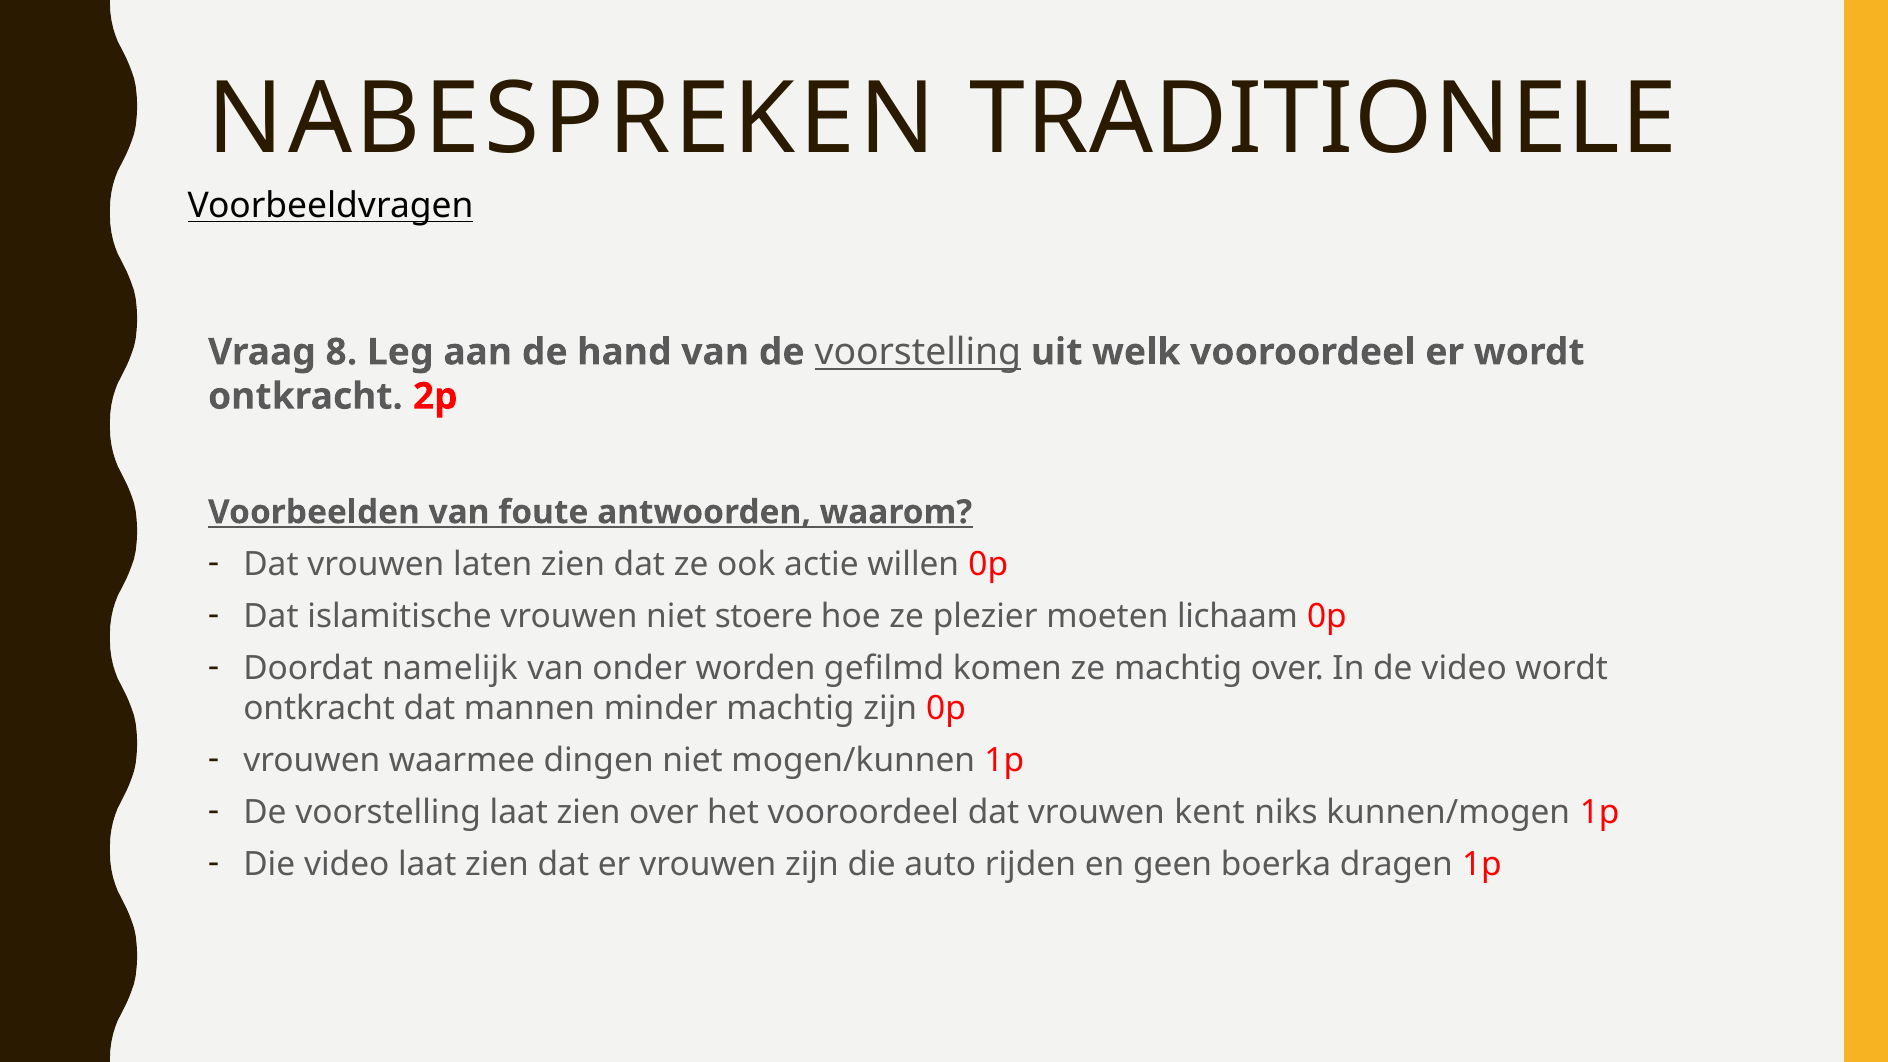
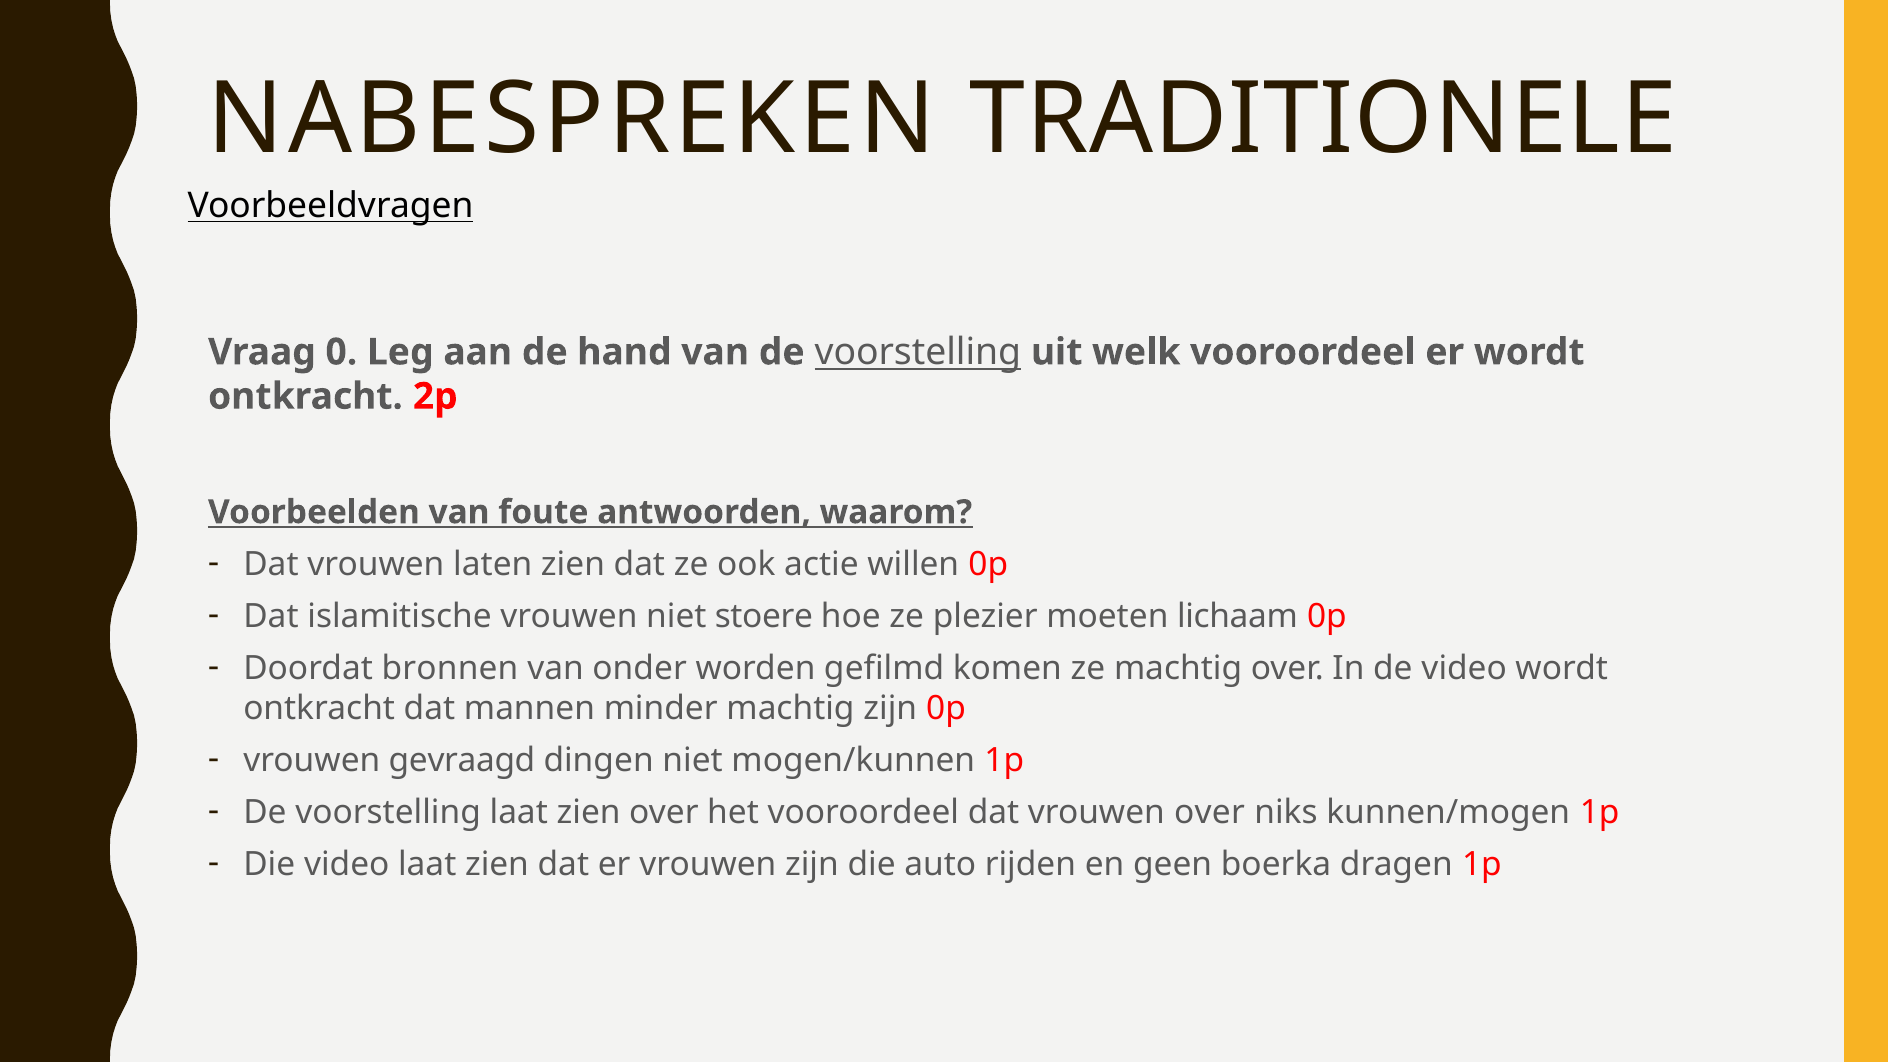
8: 8 -> 0 (341, 352)
namelijk: namelijk -> bronnen (450, 668)
waarmee: waarmee -> gevraagd (462, 760)
vrouwen kent: kent -> over (1210, 812)
